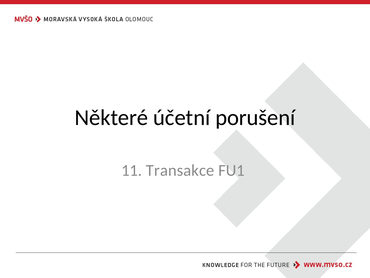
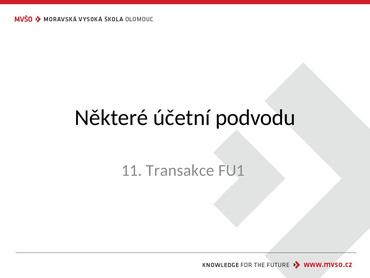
porušení: porušení -> podvodu (255, 118)
